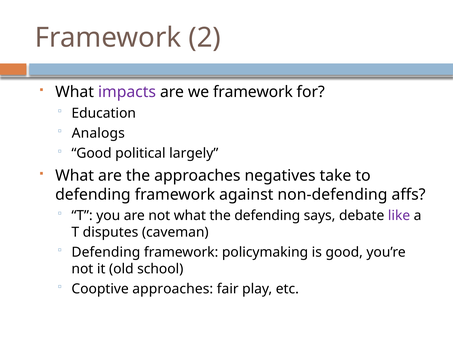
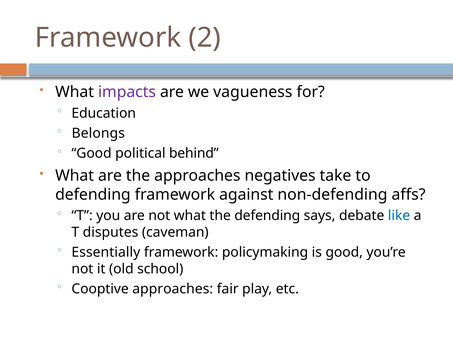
we framework: framework -> vagueness (253, 92)
Analogs: Analogs -> Belongs (98, 133)
largely: largely -> behind (194, 153)
like colour: purple -> blue (399, 215)
Defending: Defending -> Essentially (106, 252)
